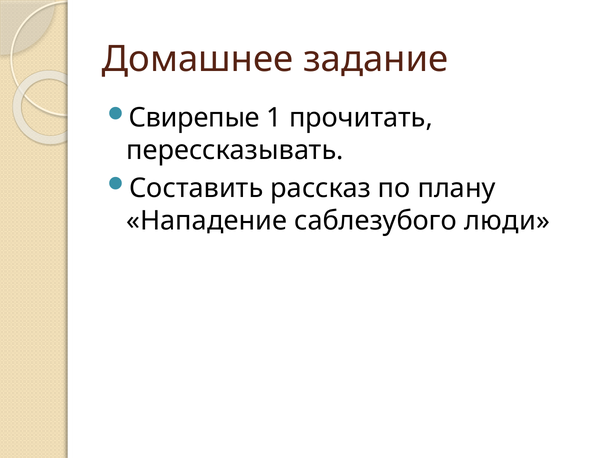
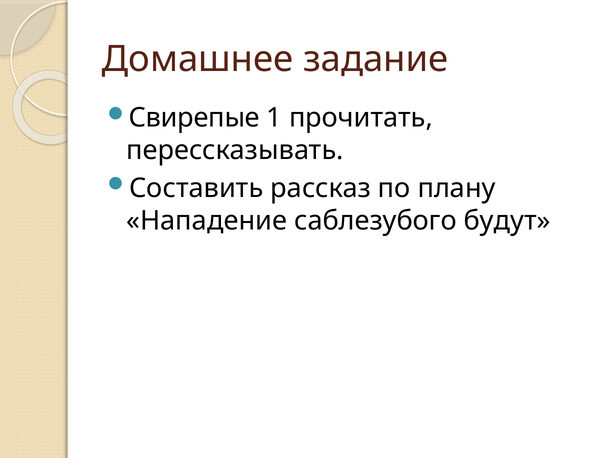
люди: люди -> будут (507, 221)
